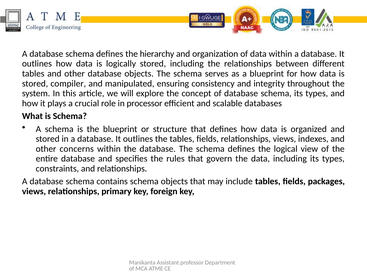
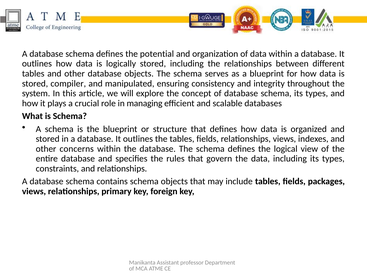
hierarchy: hierarchy -> potential (157, 54)
processor: processor -> managing (145, 103)
